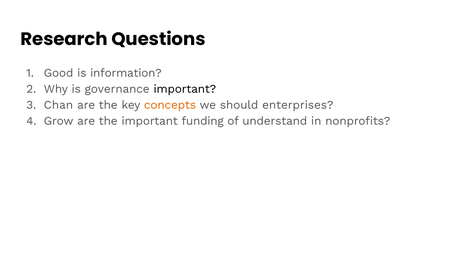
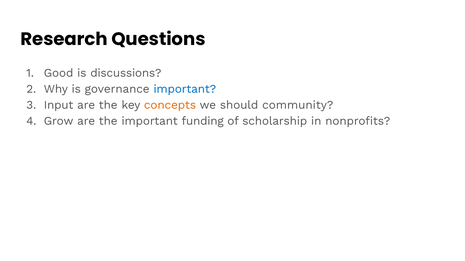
information: information -> discussions (126, 73)
important colour: black -> blue (185, 89)
Chan: Chan -> Input (59, 105)
enterprises: enterprises -> community (298, 105)
understand: understand -> scholarship (275, 121)
